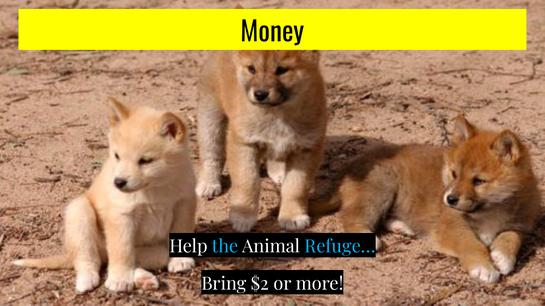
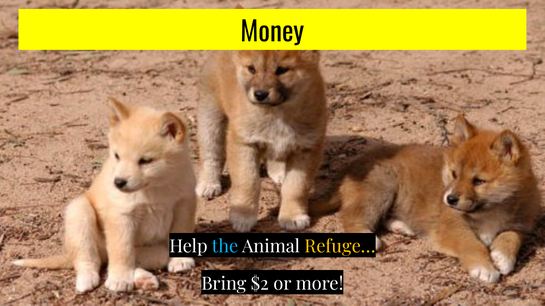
Refuge… colour: light blue -> yellow (340, 247)
